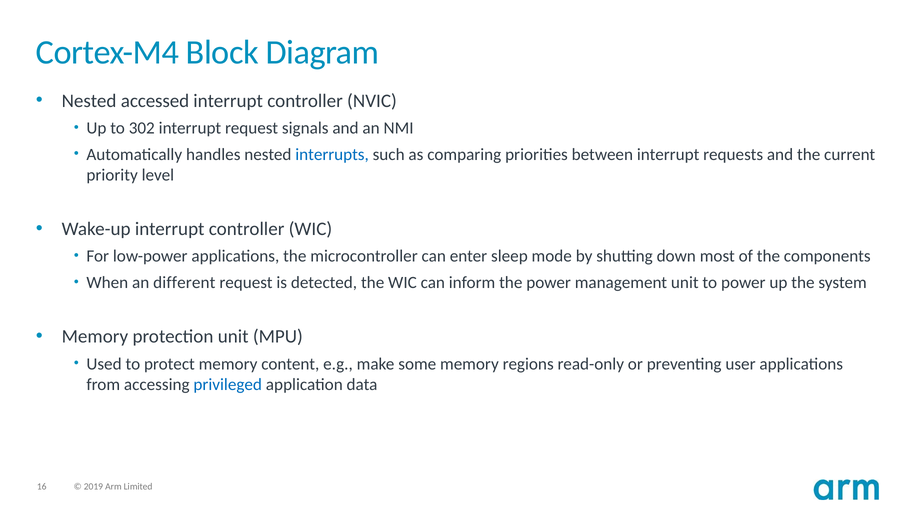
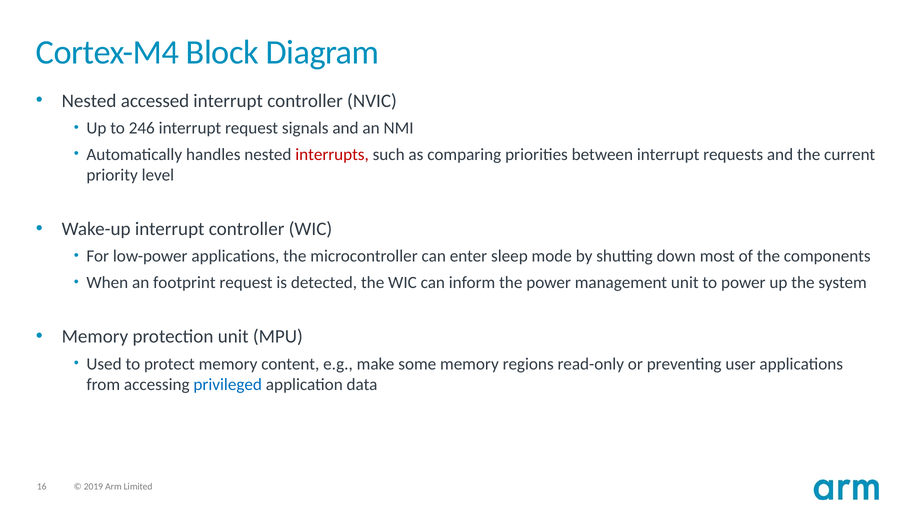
302: 302 -> 246 (142, 128)
interrupts colour: blue -> red (332, 154)
different: different -> footprint (184, 282)
